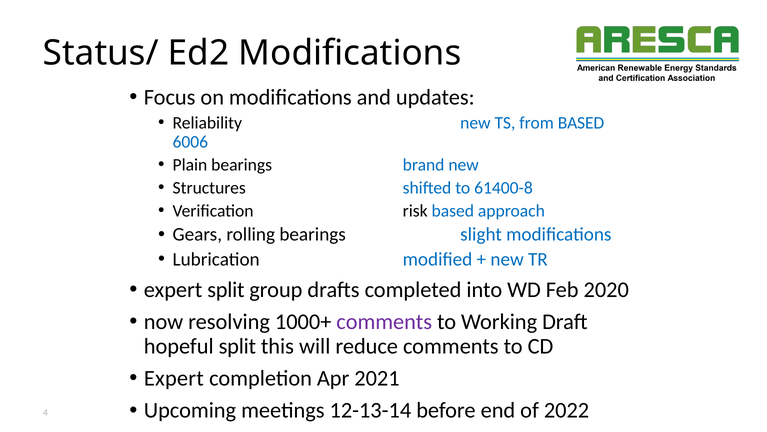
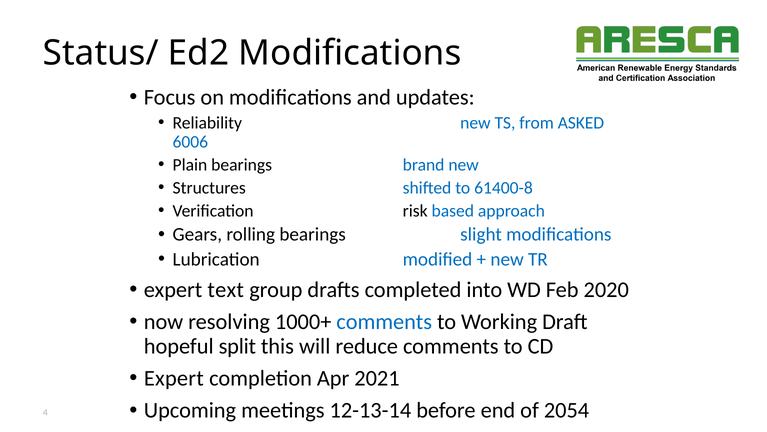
from BASED: BASED -> ASKED (581, 123)
expert split: split -> text (226, 289)
comments colour: purple -> blue (384, 322)
2022: 2022 -> 2054 (567, 410)
